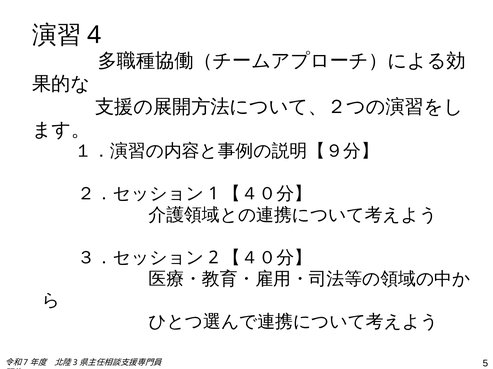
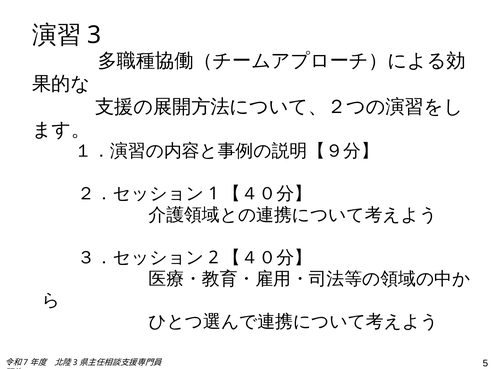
4: 4 -> 3 (94, 35)
